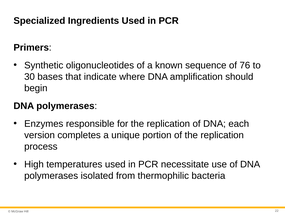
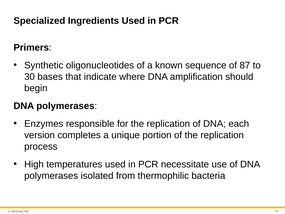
76: 76 -> 87 (245, 65)
